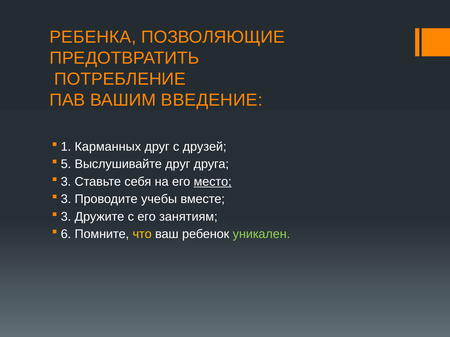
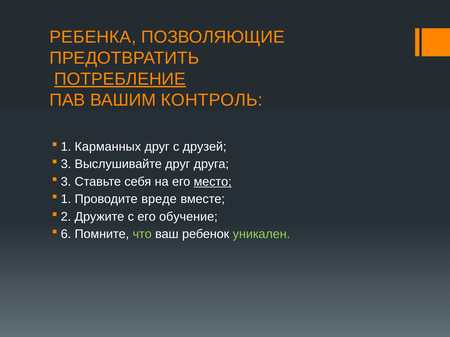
ПОТРЕБЛЕНИЕ underline: none -> present (120, 79)
ВВЕДЕНИЕ: ВВЕДЕНИЕ -> КОНТРОЛЬ (212, 100)
5: 5 -> 3 (66, 164)
3: 3 -> 1 (66, 199)
учебы: учебы -> вреде (159, 199)
3: 3 -> 2 (66, 217)
занятиям: занятиям -> обучение (188, 217)
что colour: yellow -> light green (142, 234)
